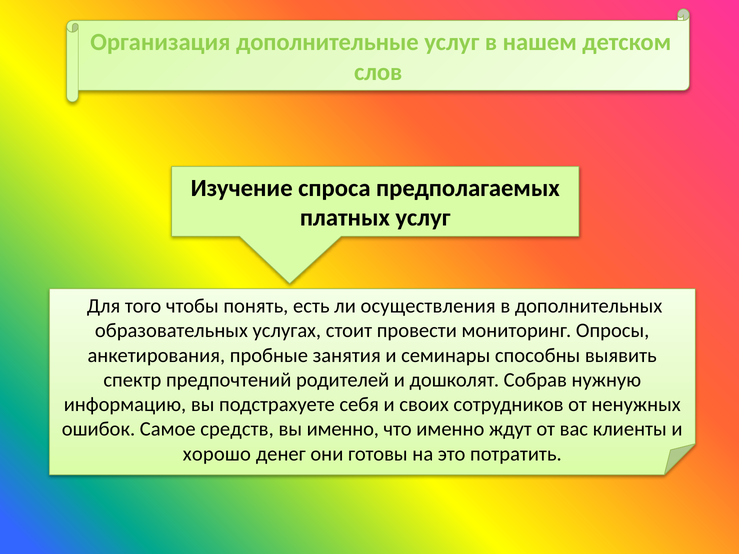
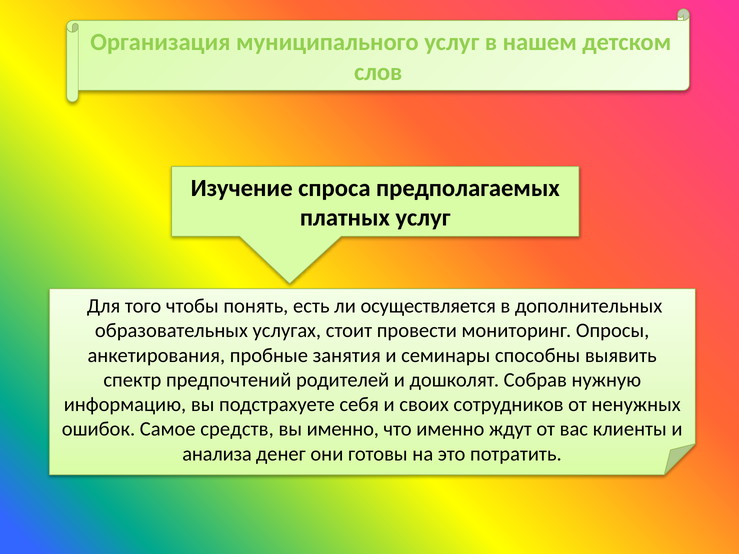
дополнительные: дополнительные -> муниципального (327, 42)
осуществления: осуществления -> осуществляется (428, 306)
хорошо: хорошо -> анализа (217, 454)
